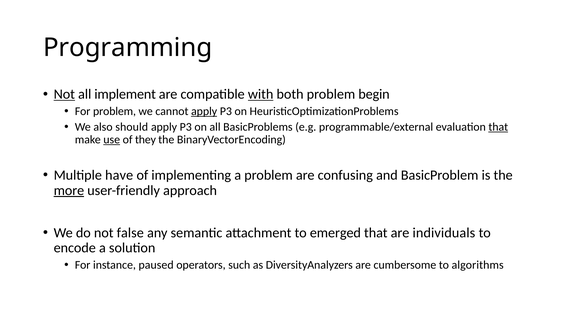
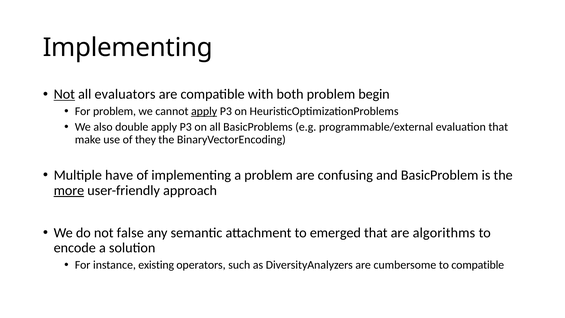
Programming: Programming -> Implementing (128, 47)
implement: implement -> evaluators (125, 94)
with underline: present -> none (261, 94)
should: should -> double (132, 127)
that underline: present -> none (498, 127)
use underline: present -> none (112, 140)
individuals: individuals -> algorithms (444, 233)
paused: paused -> existing (156, 265)
to algorithms: algorithms -> compatible (478, 265)
